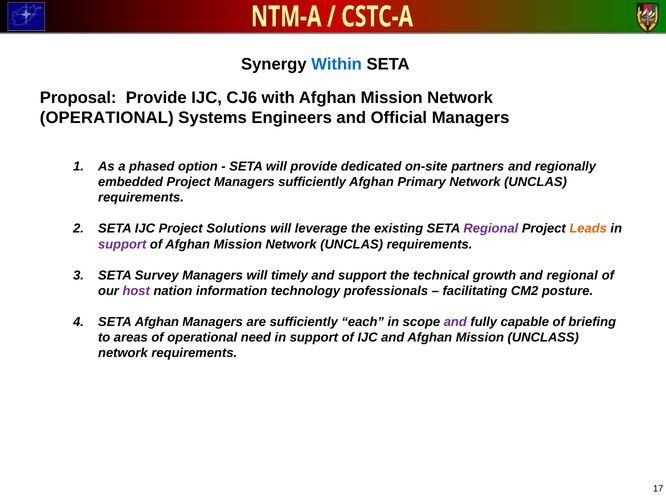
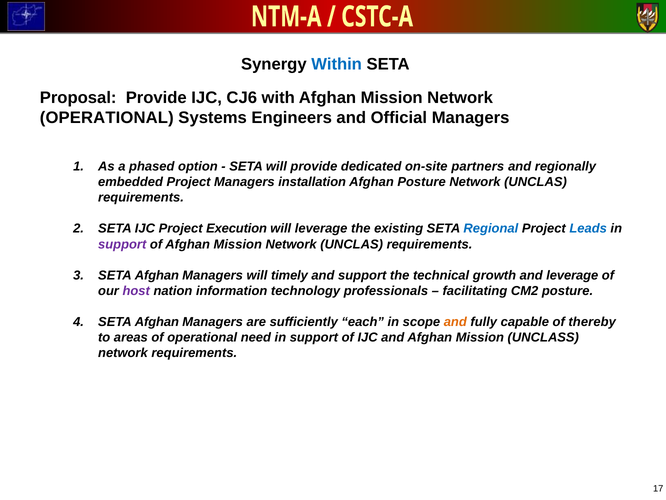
Managers sufficiently: sufficiently -> installation (312, 182)
Afghan Primary: Primary -> Posture (422, 182)
Solutions: Solutions -> Execution (237, 228)
Regional colour: purple -> blue (491, 228)
Leads colour: orange -> blue (588, 228)
Survey: Survey -> Afghan (157, 275)
and regional: regional -> leverage (572, 275)
and colour: purple -> orange (455, 322)
briefing: briefing -> thereby (592, 322)
